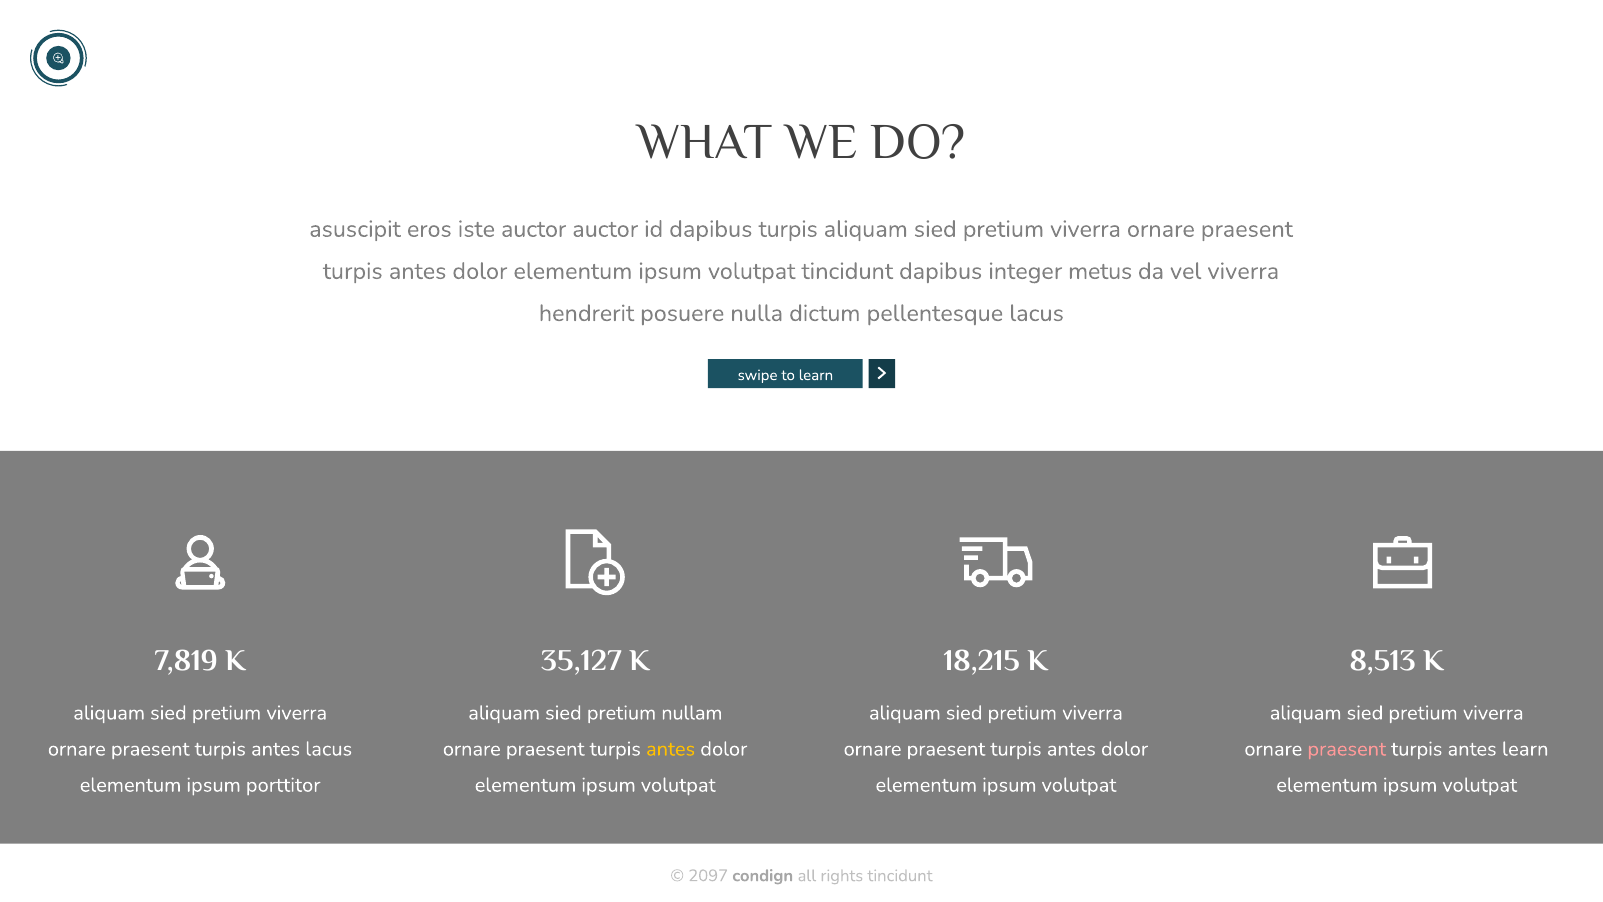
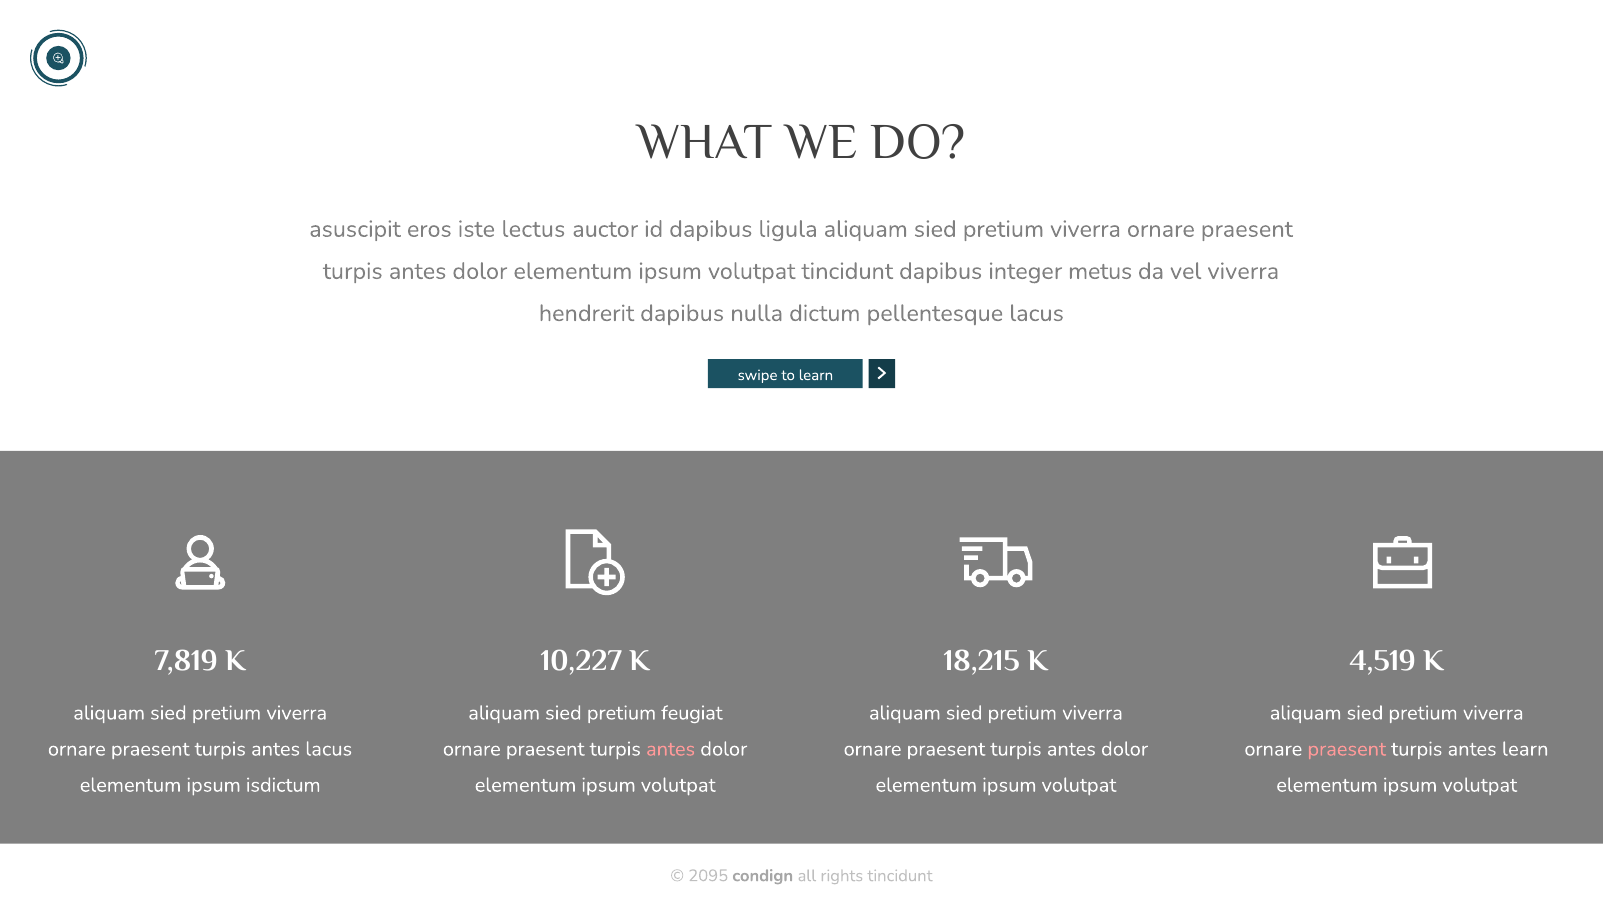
iste auctor: auctor -> lectus (533, 229)
dapibus turpis: turpis -> ligula (788, 229)
hendrerit posuere: posuere -> dapibus (682, 313)
35,127: 35,127 -> 10,227 (581, 660)
8,513: 8,513 -> 4,519 (1383, 660)
nullam: nullam -> feugiat (692, 713)
antes colour: yellow -> pink (671, 749)
porttitor: porttitor -> isdictum (283, 785)
2097: 2097 -> 2095 (708, 875)
